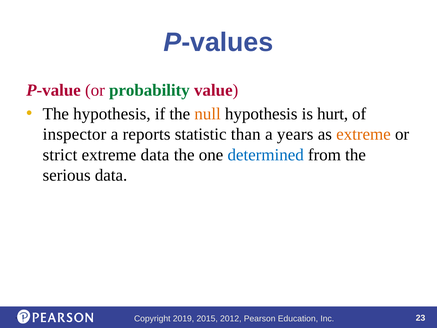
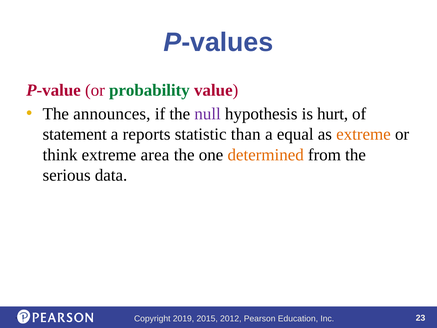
The hypothesis: hypothesis -> announces (112, 114)
null colour: orange -> purple (208, 114)
inspector: inspector -> statement (75, 134)
years: years -> equal (295, 134)
strict: strict -> think (60, 155)
extreme data: data -> area (155, 155)
determined colour: blue -> orange (266, 155)
